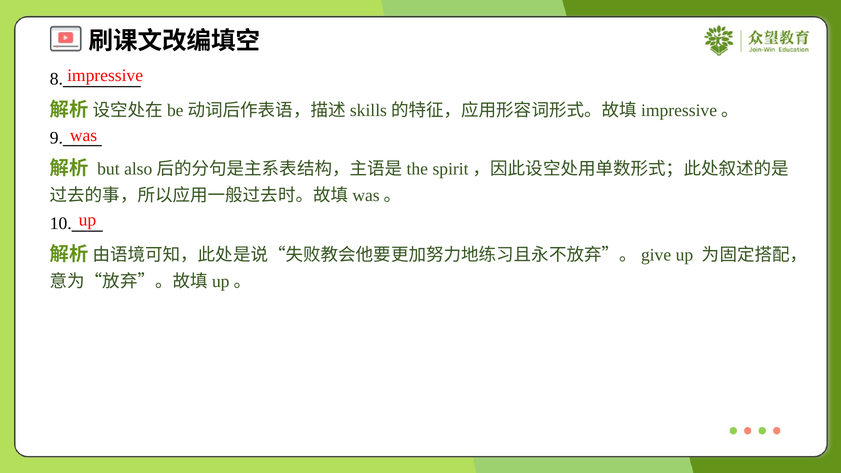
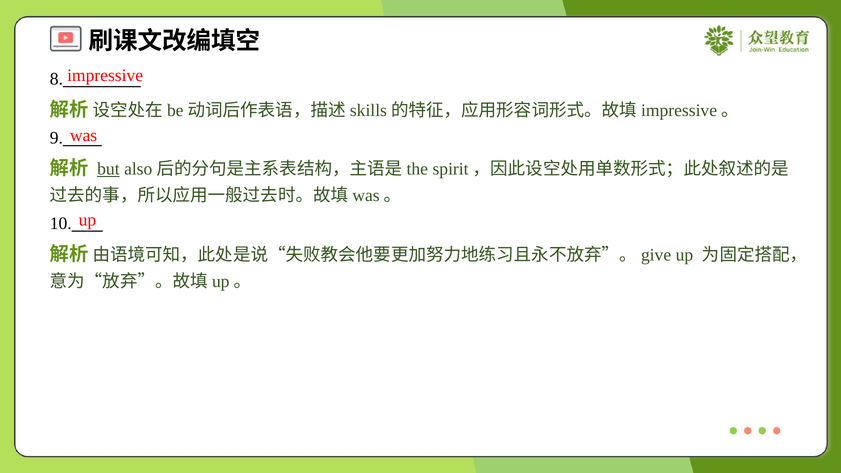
but underline: none -> present (108, 169)
